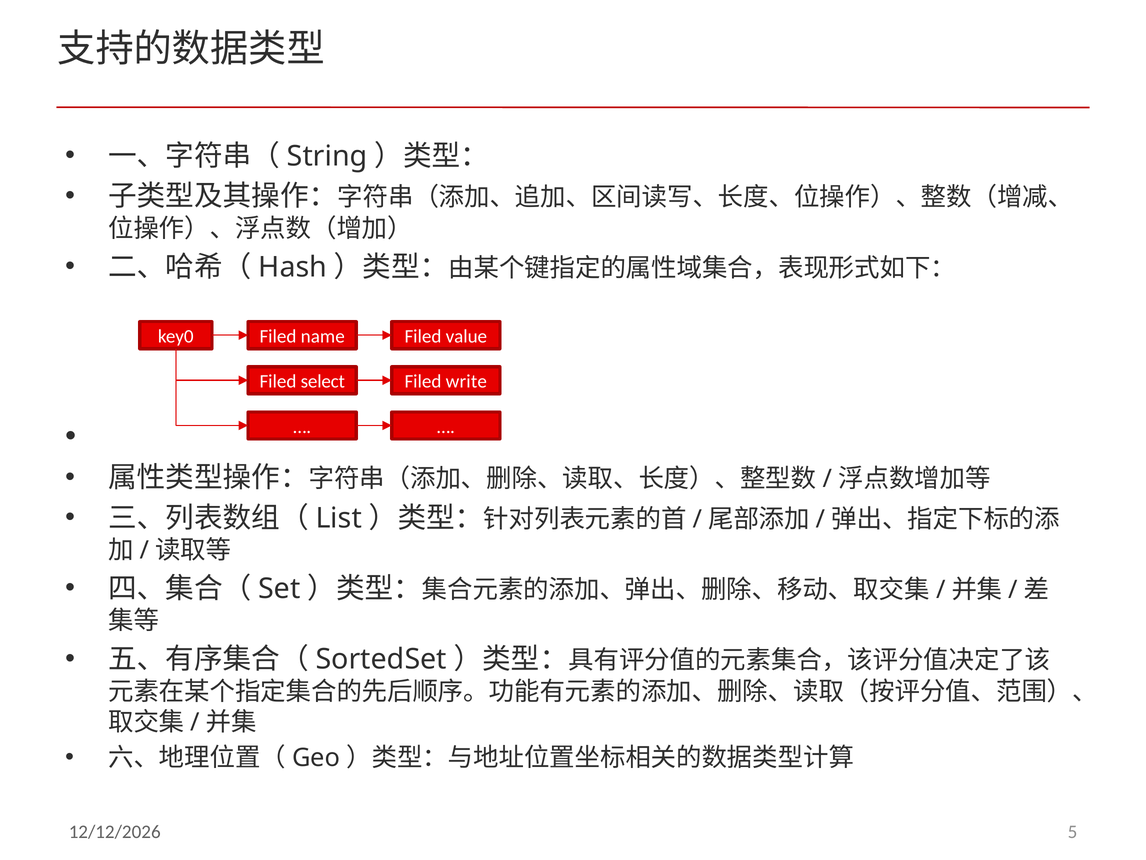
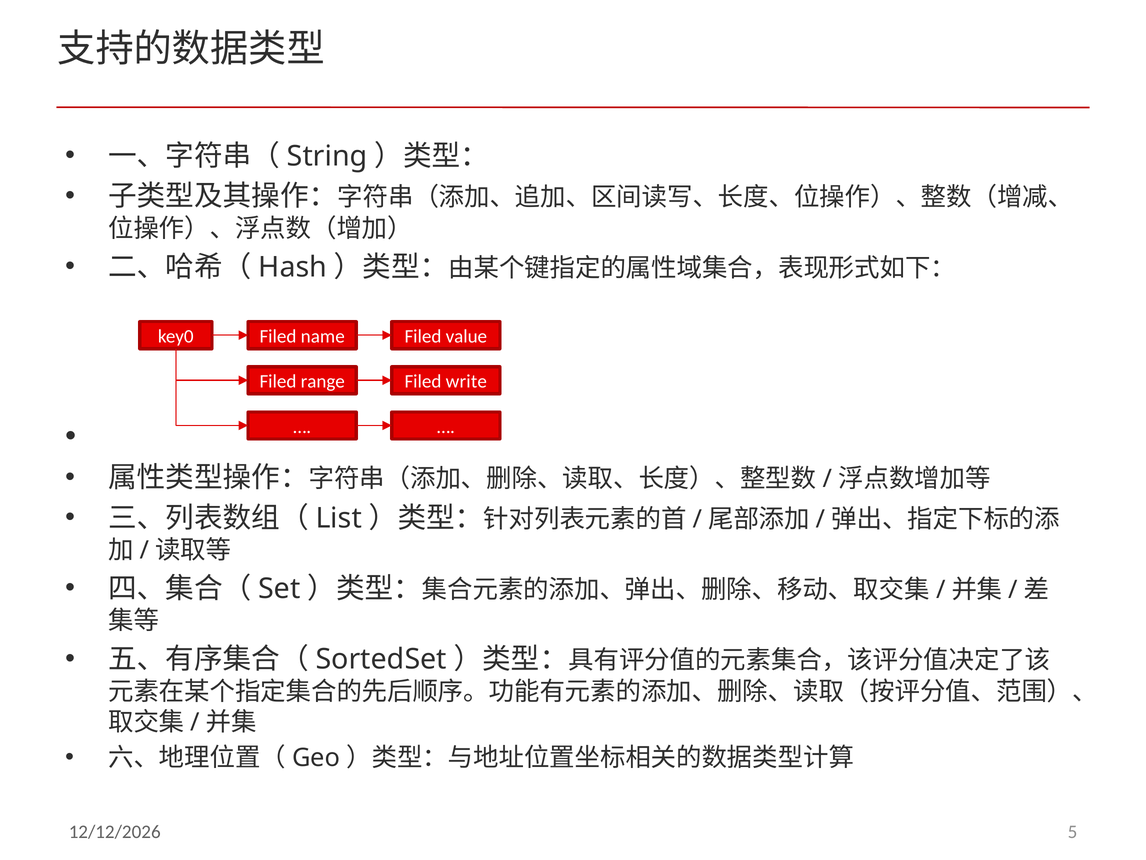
select: select -> range (323, 381)
